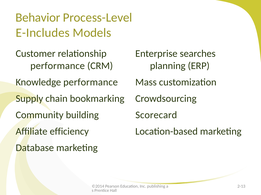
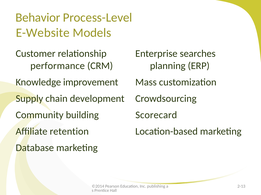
E-Includes: E-Includes -> E-Website (43, 33)
Knowledge performance: performance -> improvement (91, 82)
bookmarking: bookmarking -> development (97, 99)
efficiency: efficiency -> retention (69, 132)
